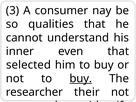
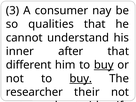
even: even -> after (71, 51)
selected: selected -> different (29, 65)
buy underline: none -> present (104, 65)
